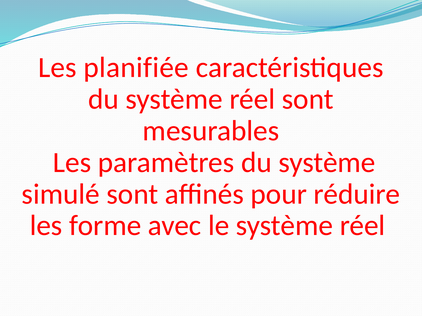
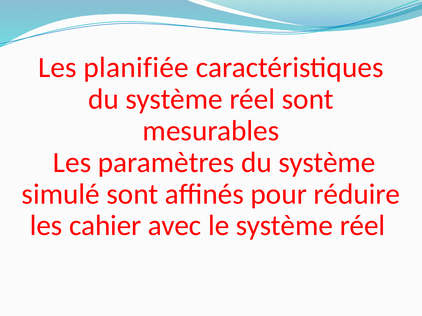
forme: forme -> cahier (105, 226)
